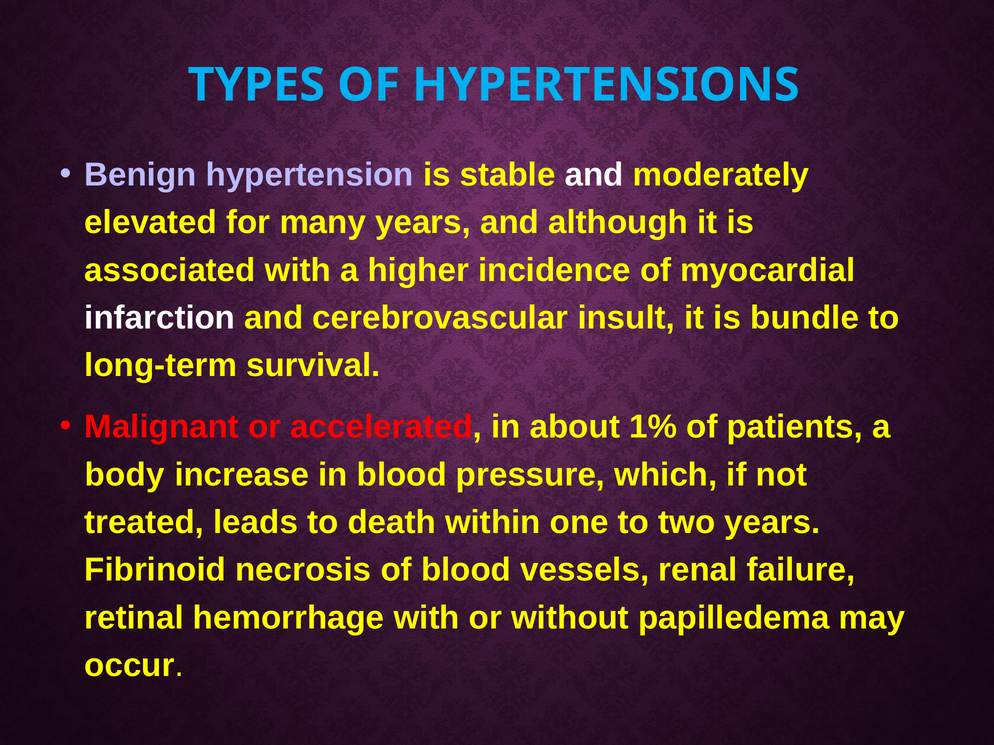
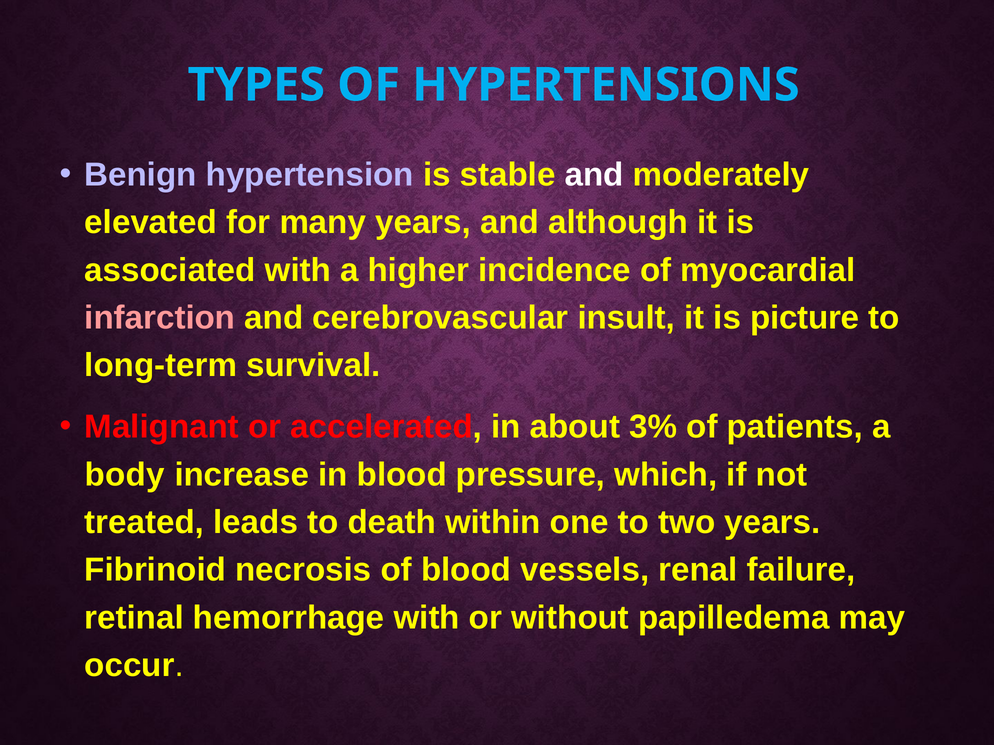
infarction colour: white -> pink (160, 318)
bundle: bundle -> picture (805, 318)
1%: 1% -> 3% (653, 427)
